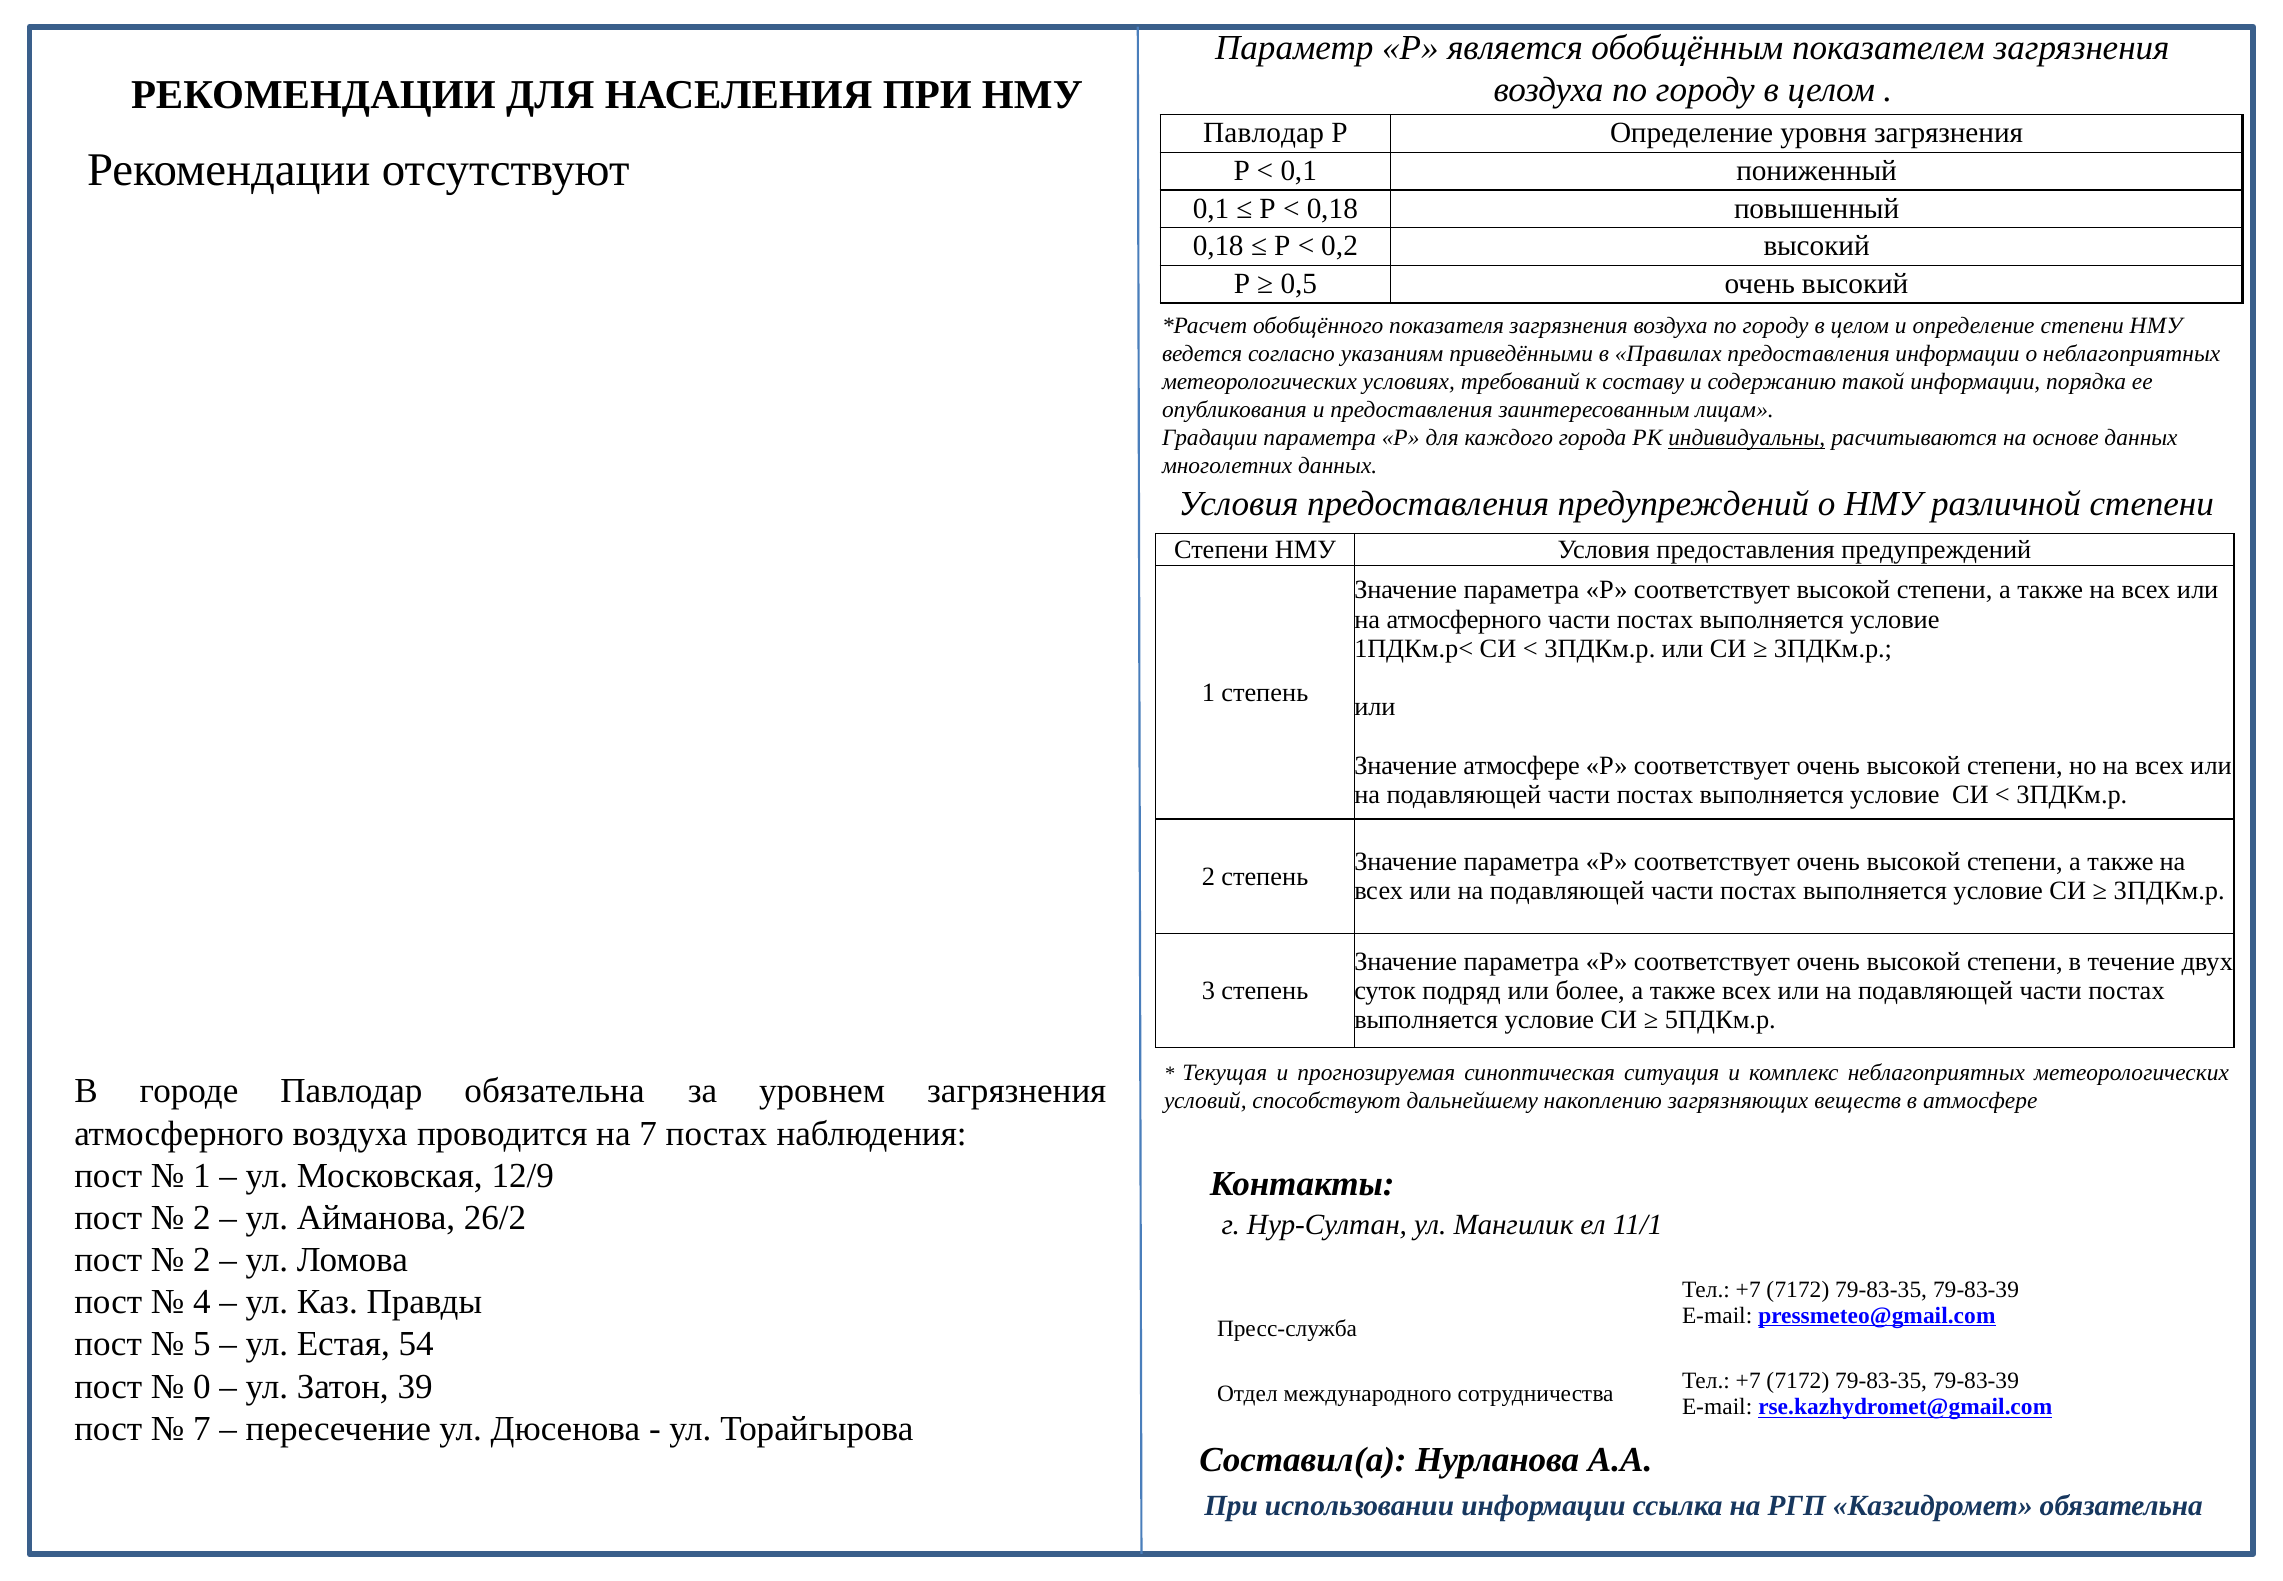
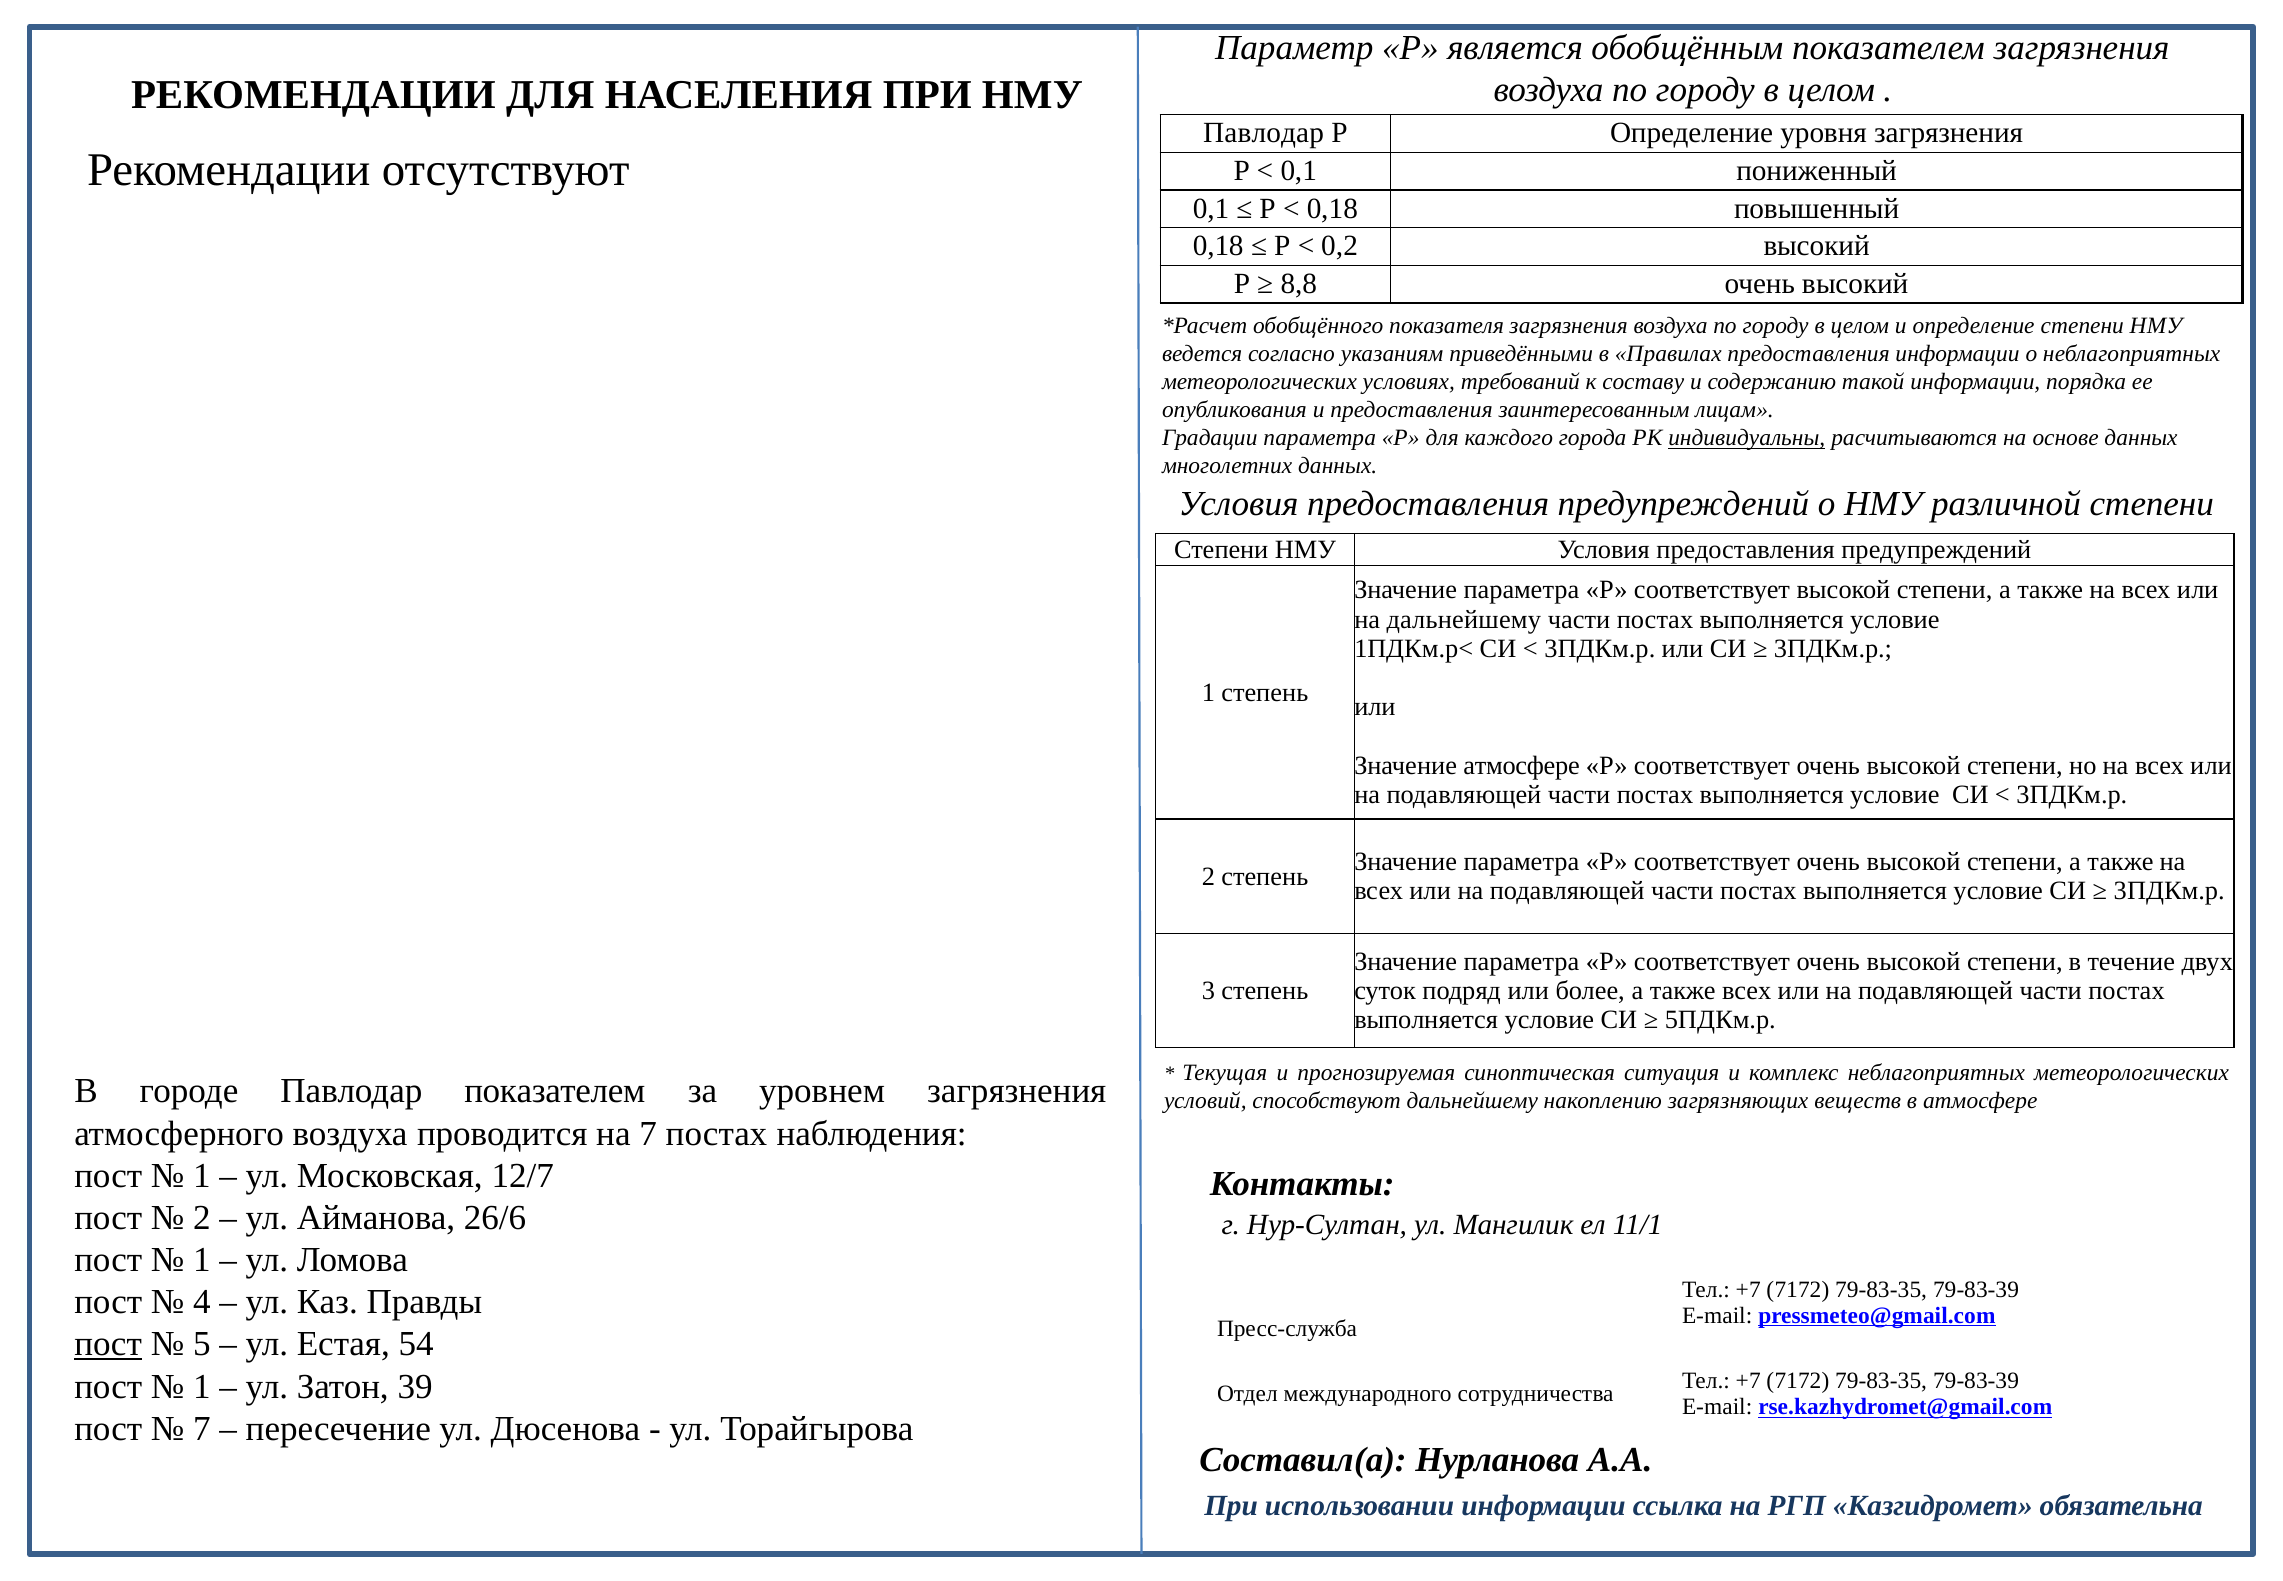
0,5: 0,5 -> 8,8 (1299, 284)
на атмосферного: атмосферного -> дальнейшему (1464, 619)
Павлодар обязательна: обязательна -> показателем (555, 1091)
12/9: 12/9 -> 12/7 (523, 1175)
26/2: 26/2 -> 26/6 (495, 1217)
2: 2 -> 1 (202, 1260)
пост underline: none -> present (108, 1344)
0: 0 -> 1 (202, 1386)
